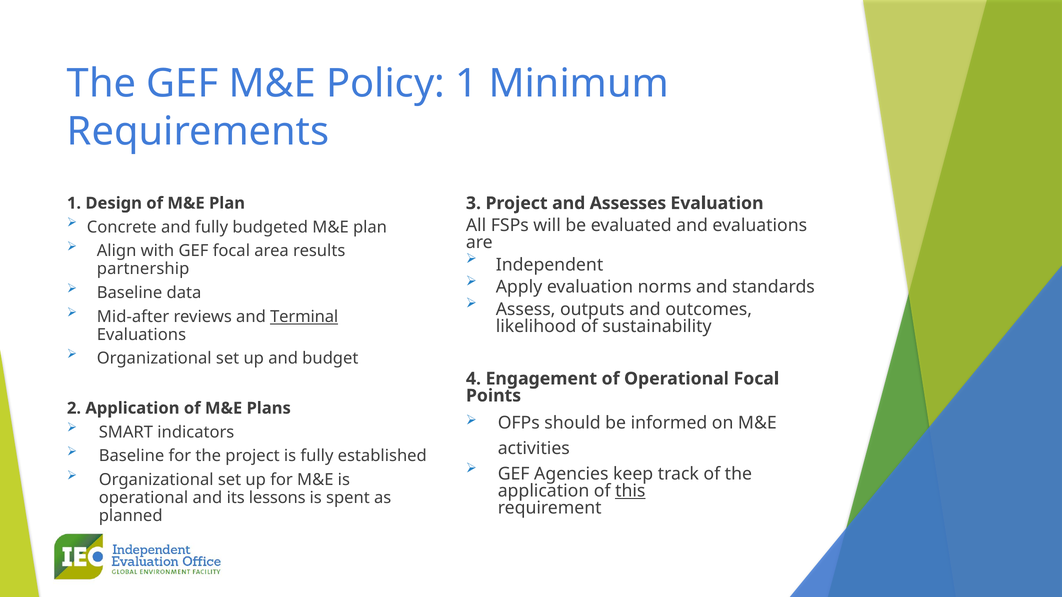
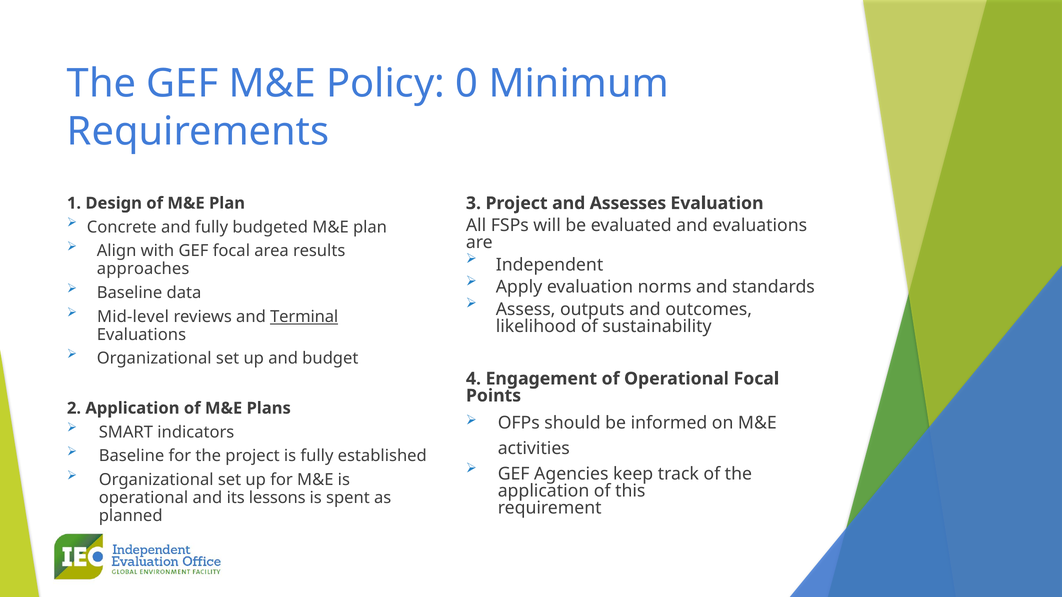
Policy 1: 1 -> 0 (467, 84)
partnership: partnership -> approaches (143, 269)
Mid-after: Mid-after -> Mid-level (133, 317)
this underline: present -> none (630, 491)
